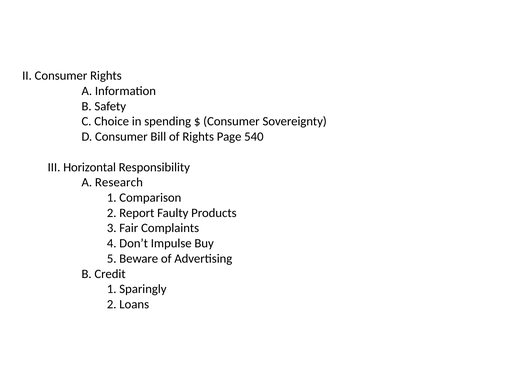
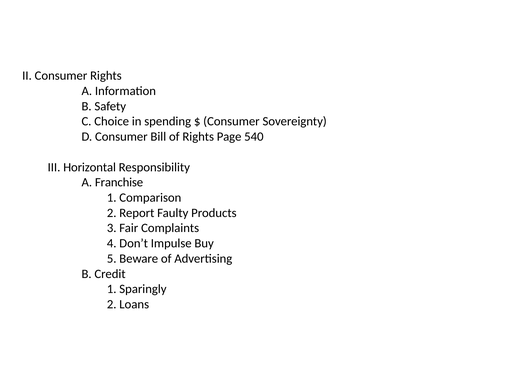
Research: Research -> Franchise (119, 182)
